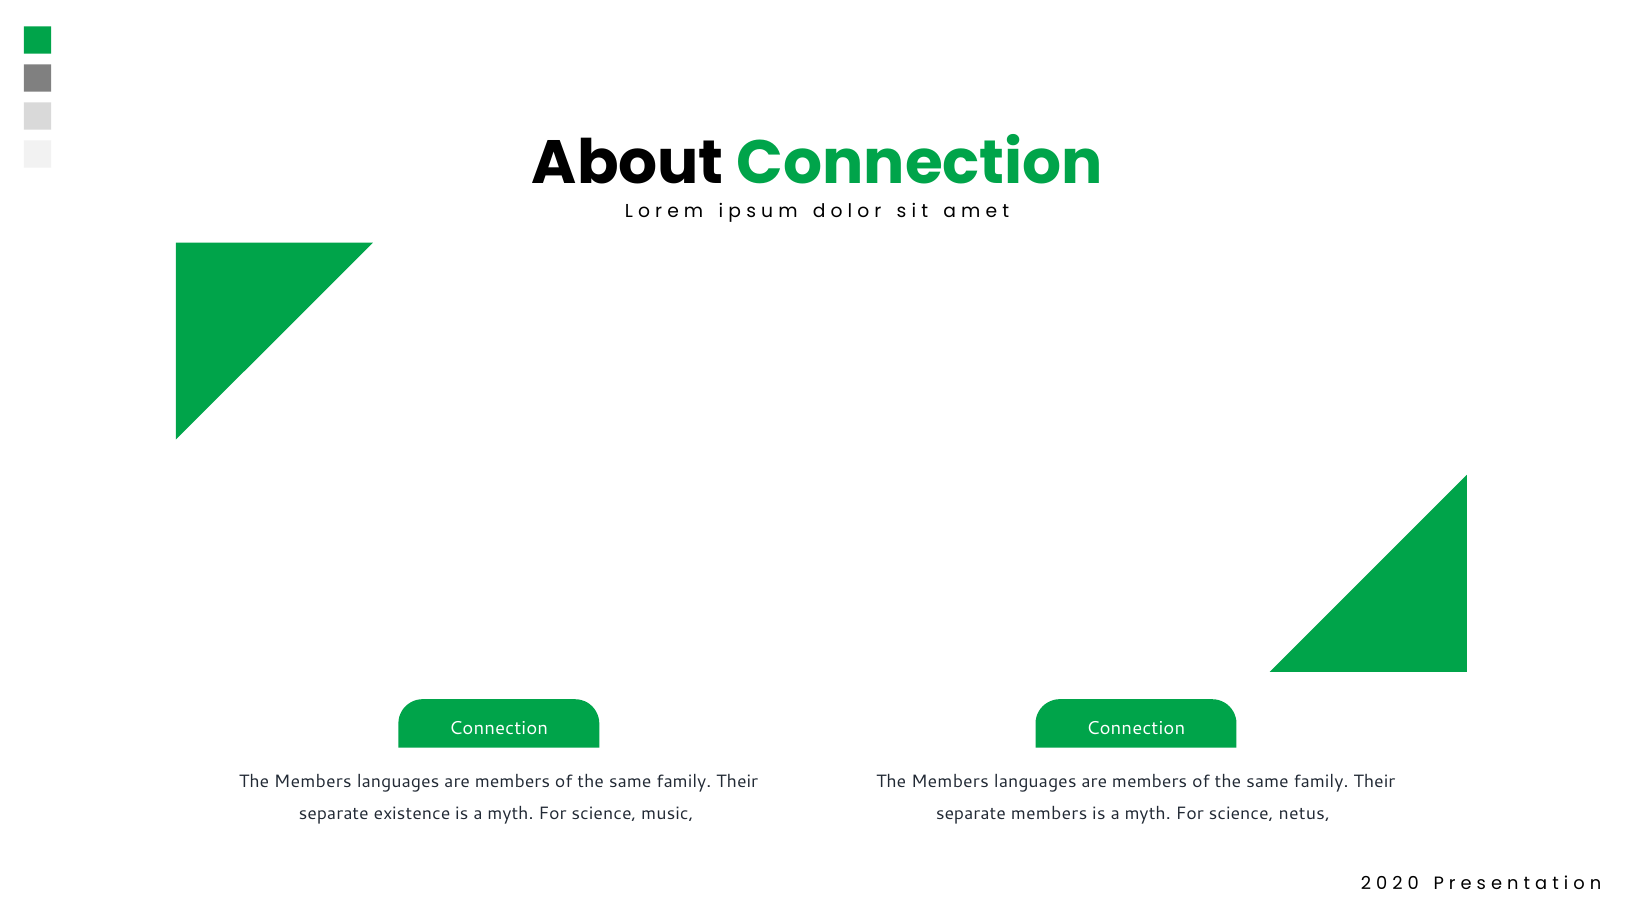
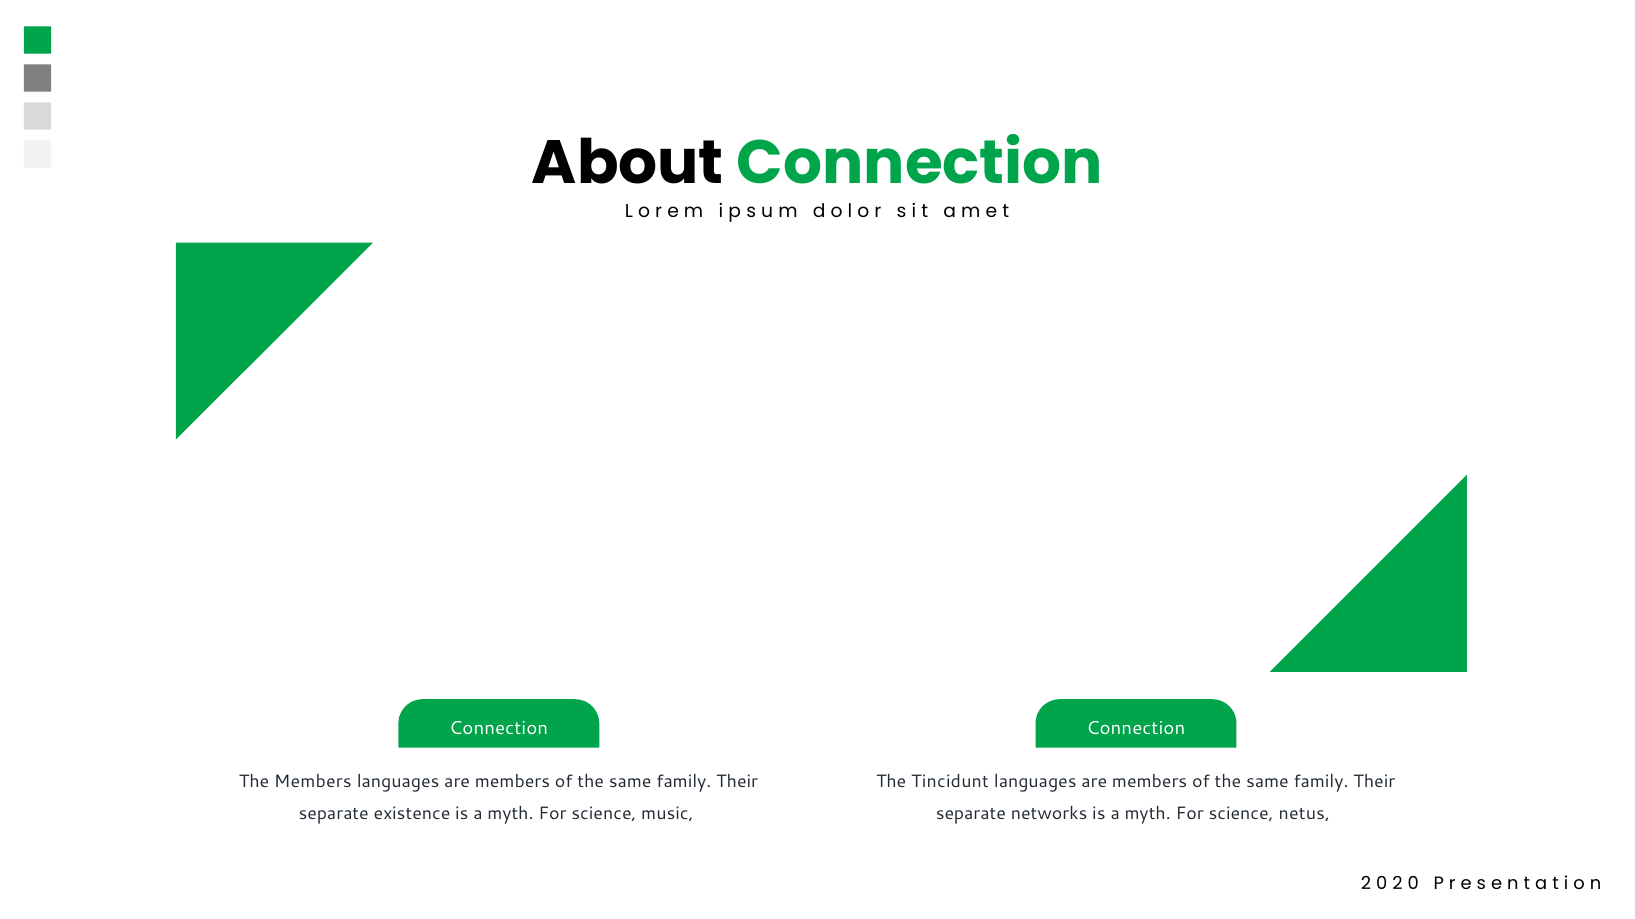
Members: Members -> Tincidunt (950, 782)
separate members: members -> networks (1049, 814)
